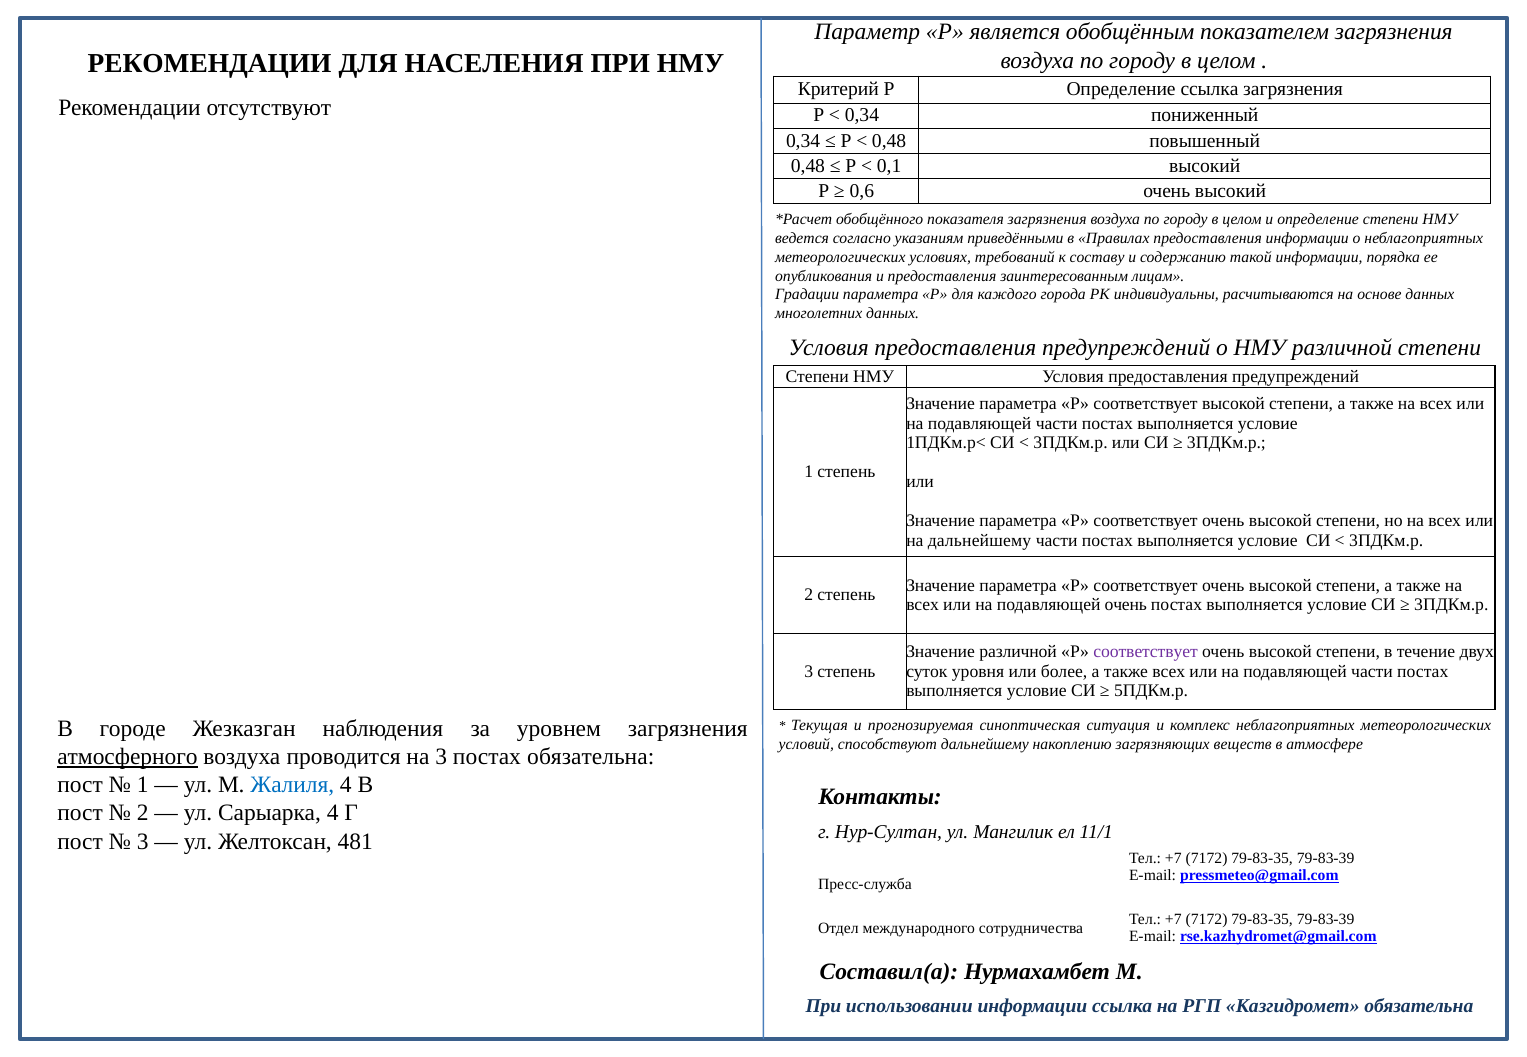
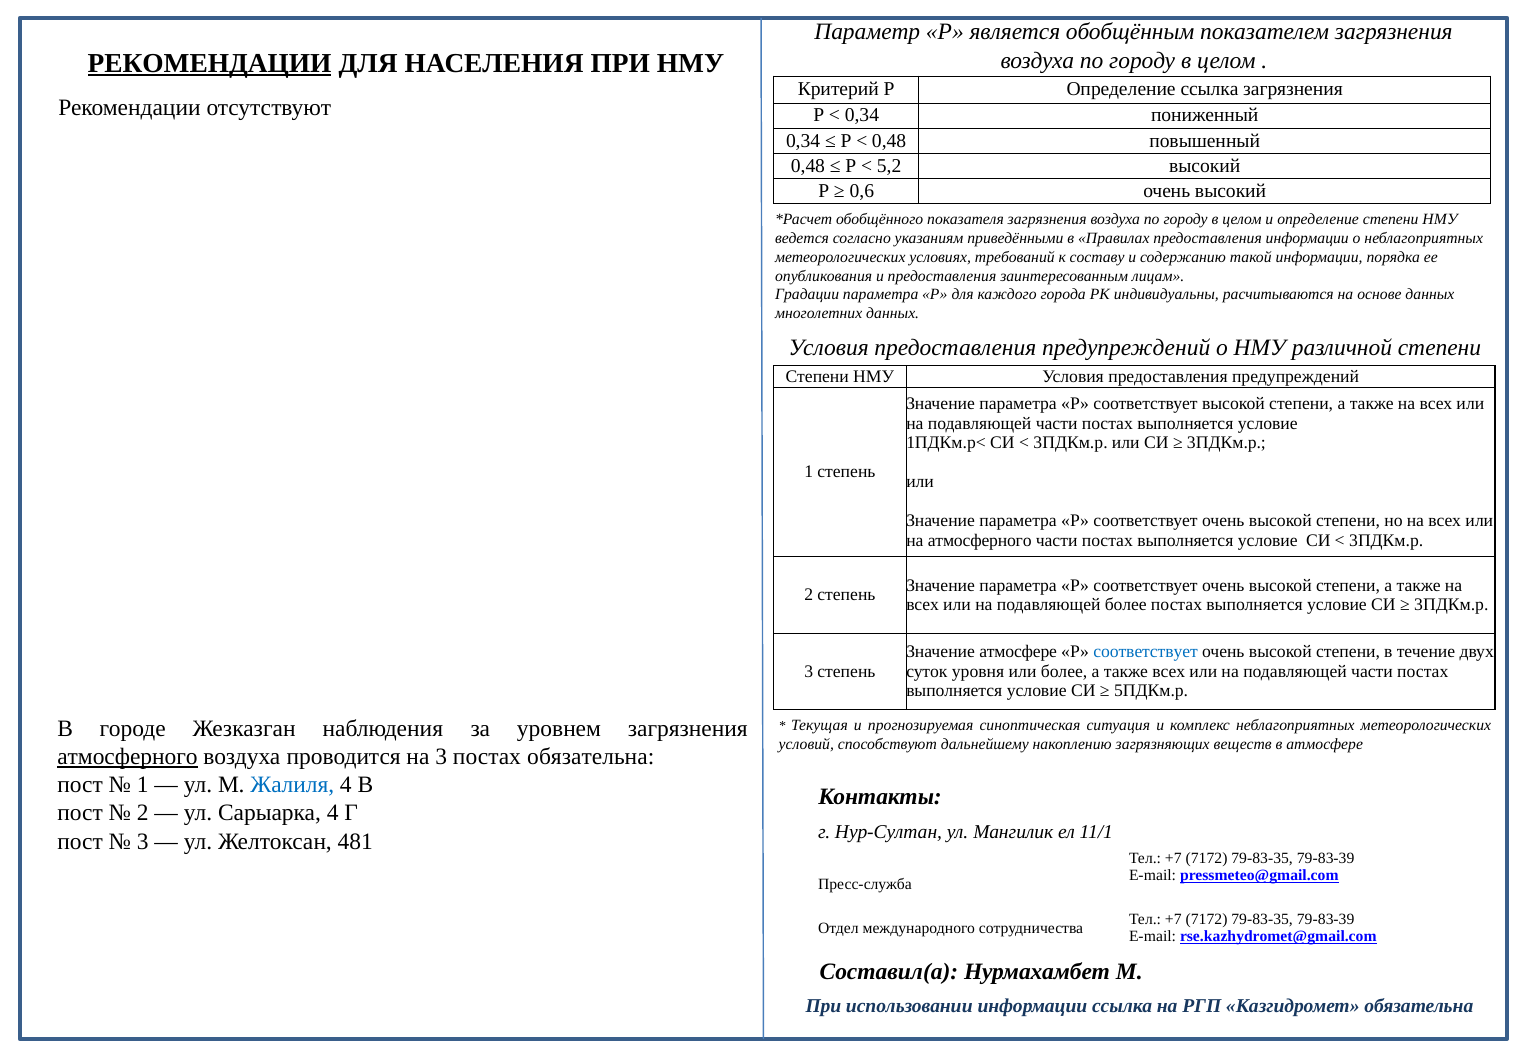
РЕКОМЕНДАЦИИ underline: none -> present (210, 63)
0,1: 0,1 -> 5,2 (889, 166)
на дальнейшему: дальнейшему -> атмосферного (980, 541)
подавляющей очень: очень -> более (1126, 605)
Значение различной: различной -> атмосфере (1018, 652)
соответствует colour: purple -> blue (1146, 652)
